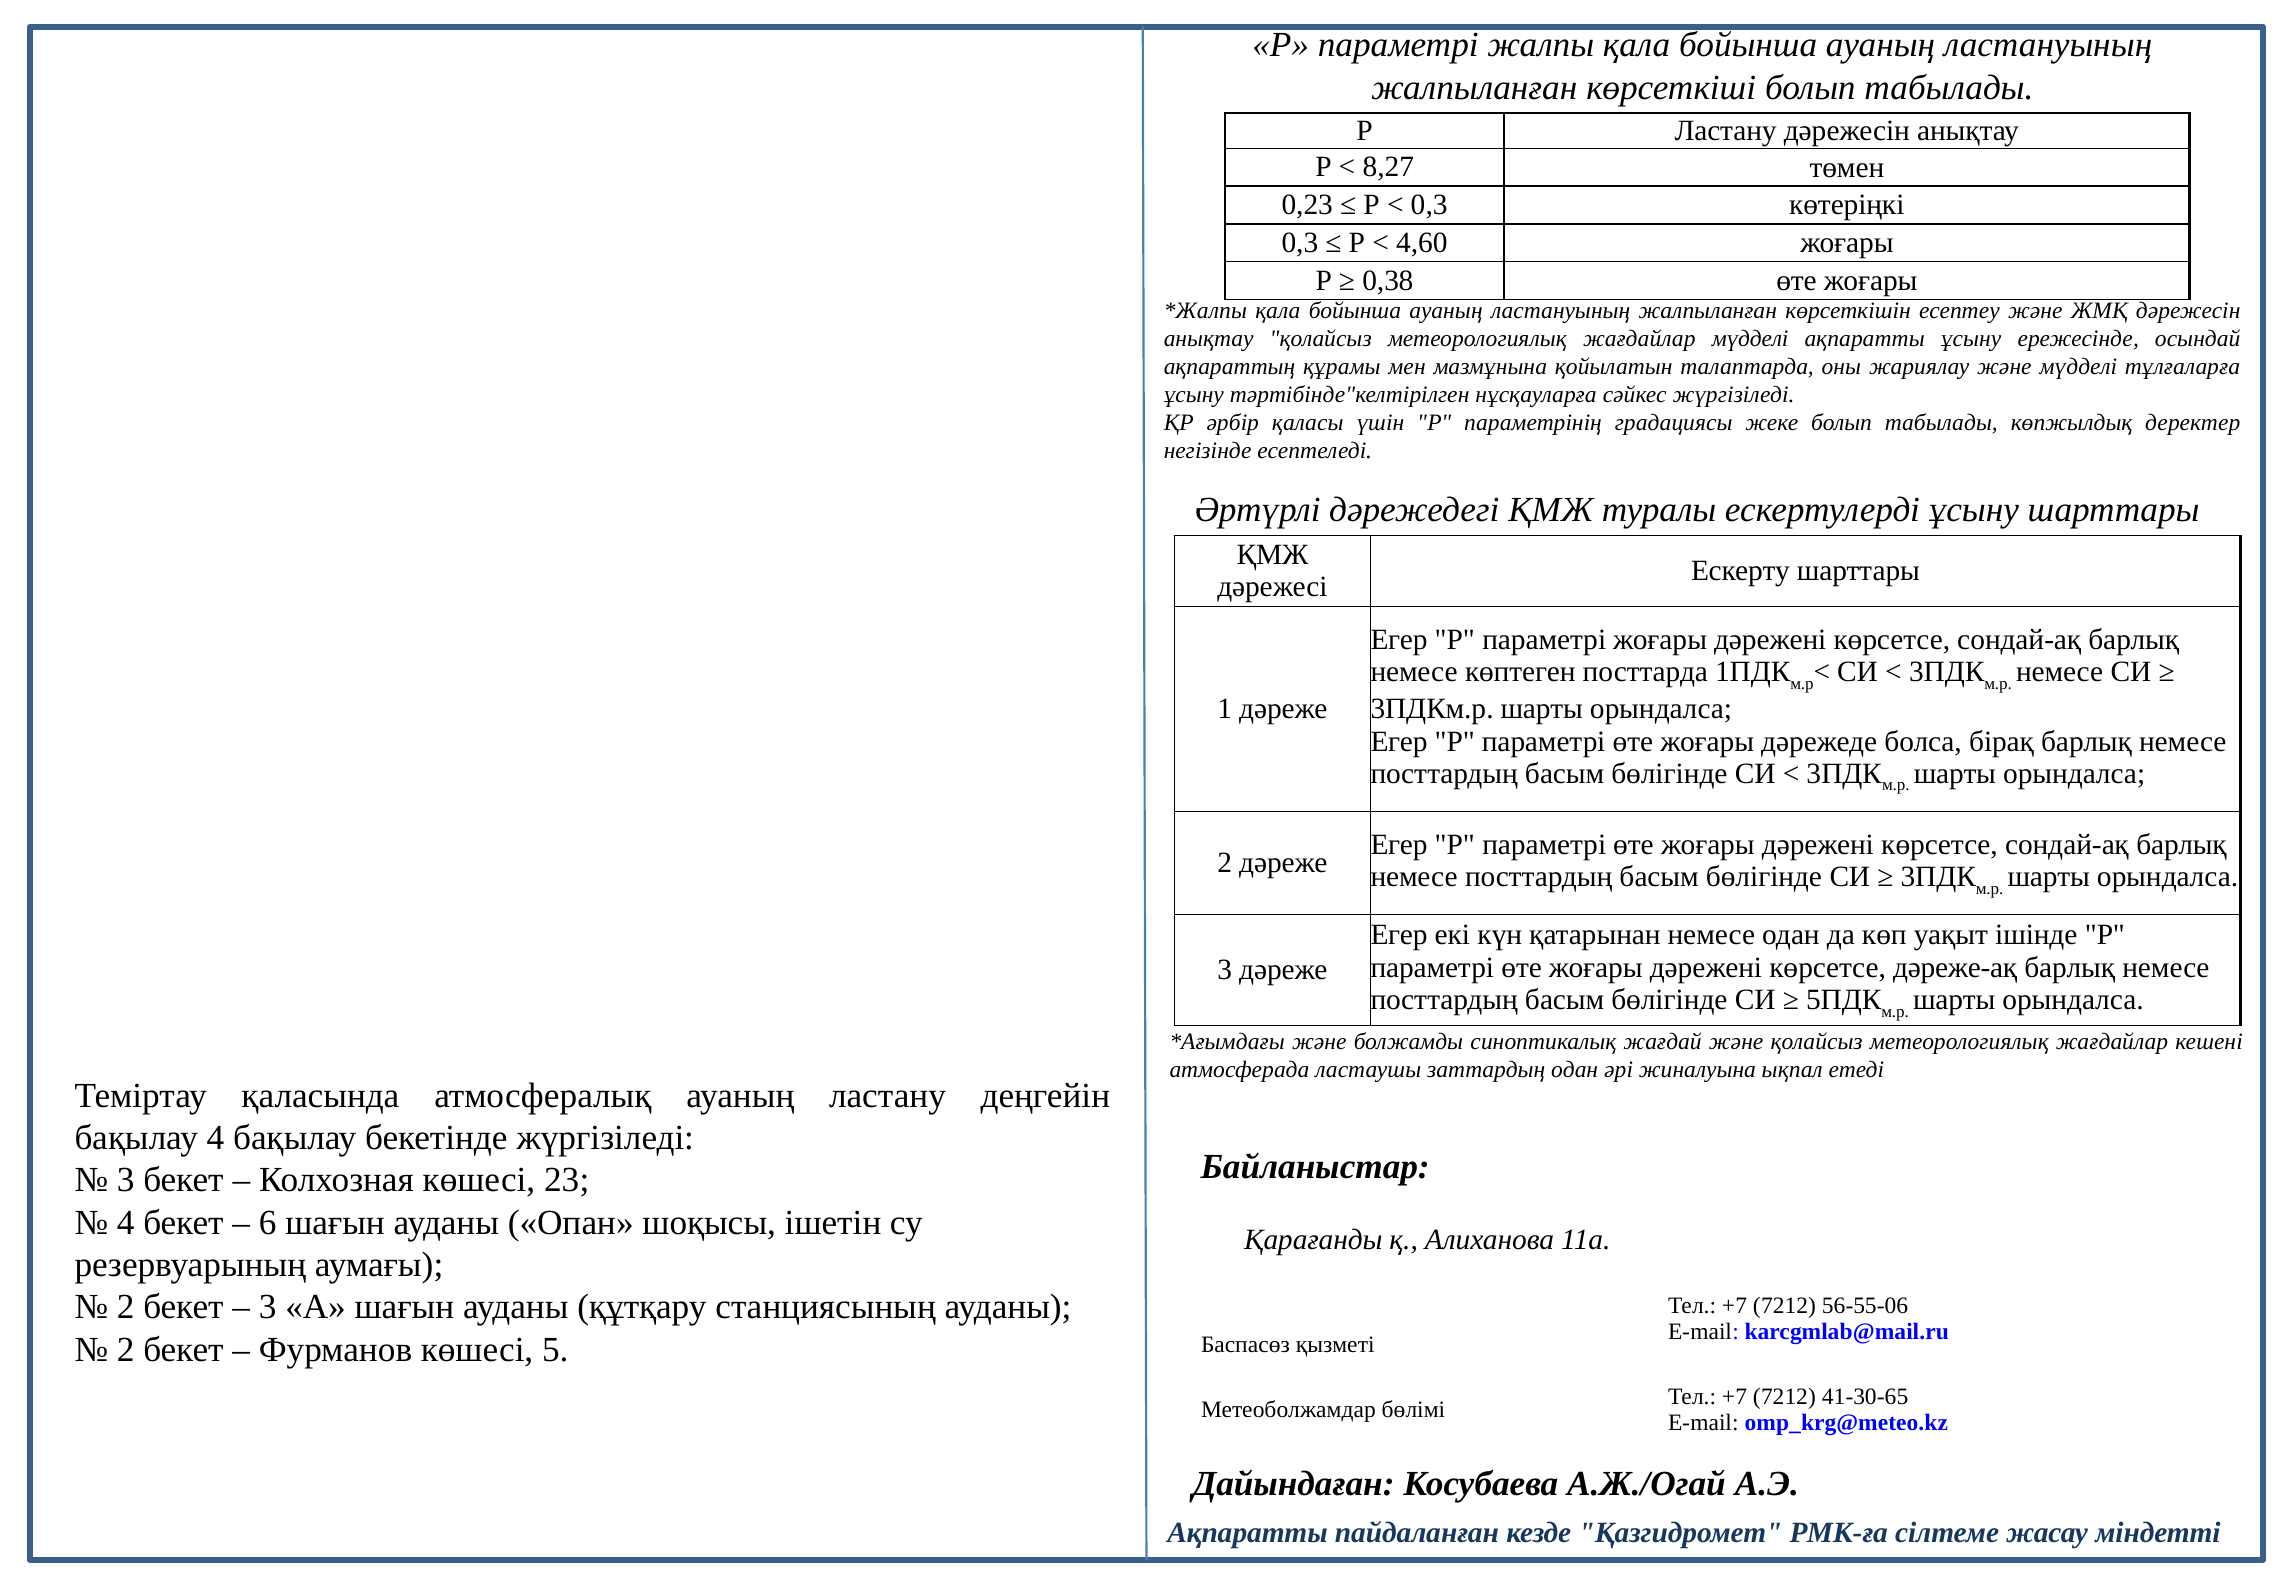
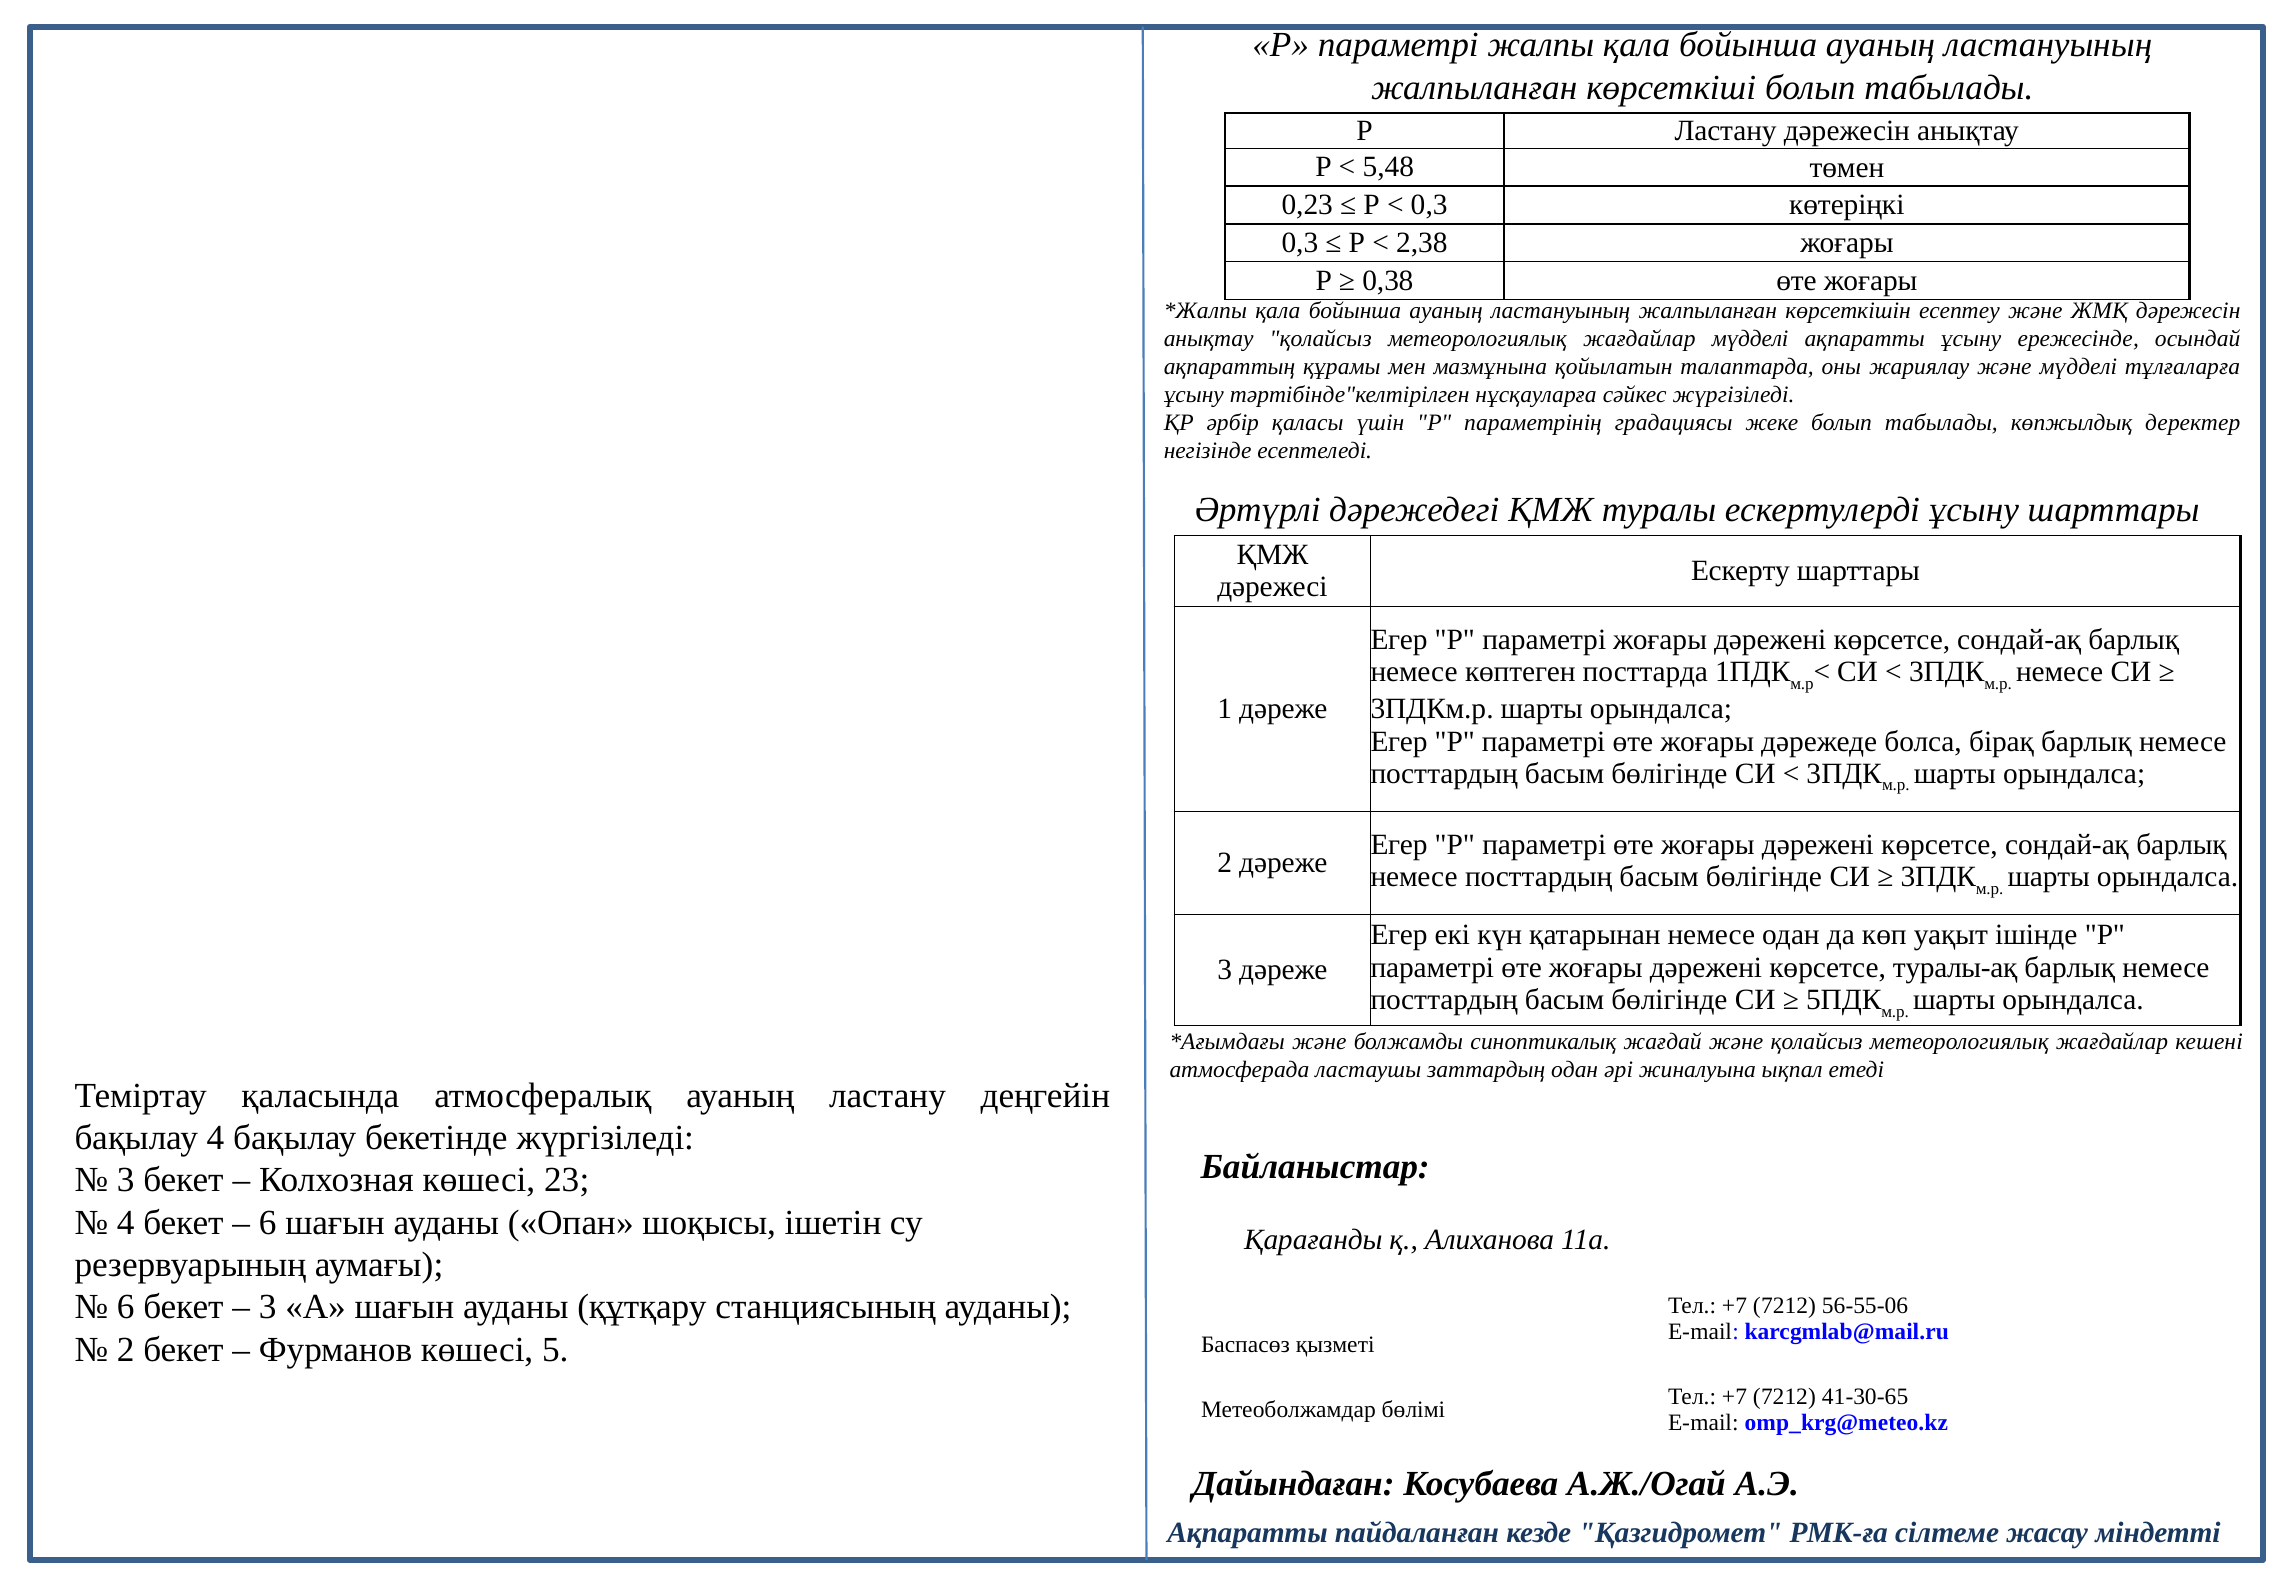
8,27: 8,27 -> 5,48 (1388, 167)
4,60: 4,60 -> 2,38 (1422, 243)
дәреже-ақ: дәреже-ақ -> туралы-ақ (1955, 968)
2: 2 -> 6 (126, 1307)
